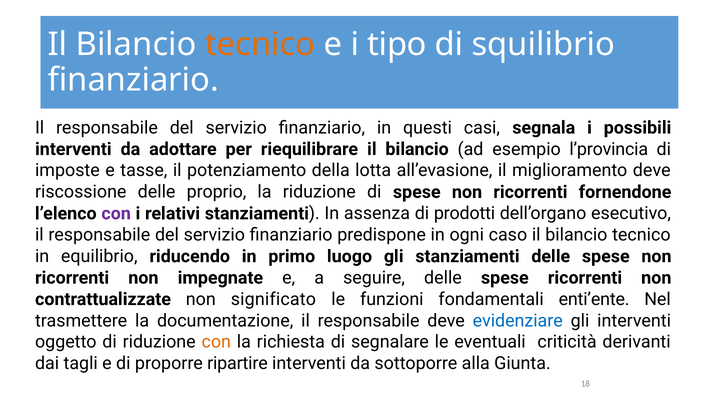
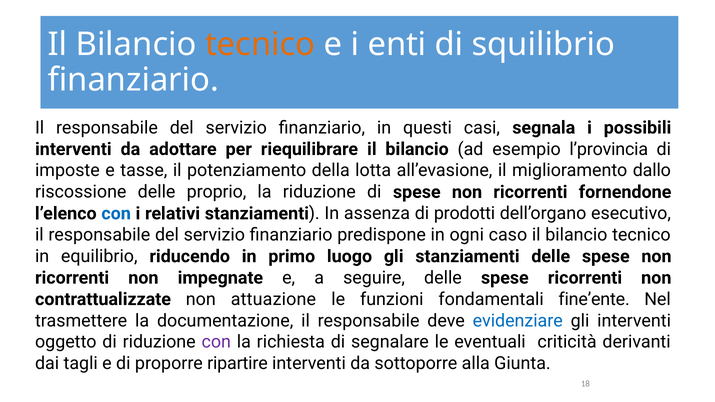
tipo: tipo -> enti (397, 44)
miglioramento deve: deve -> dallo (652, 171)
con colour: purple -> blue (116, 214)
significato: significato -> attuazione (273, 299)
enti’ente: enti’ente -> fine’ente (594, 299)
con colour: orange -> purple (216, 342)
